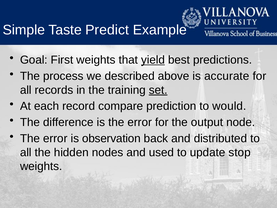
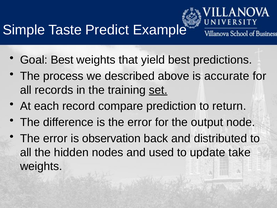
Goal First: First -> Best (62, 60)
yield underline: present -> none (153, 60)
would: would -> return (229, 106)
stop: stop -> take (240, 152)
